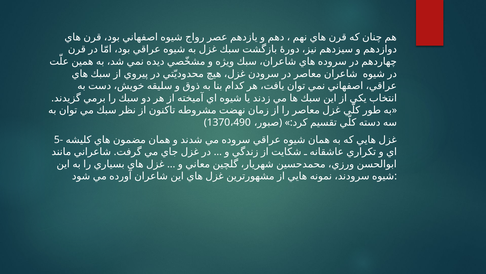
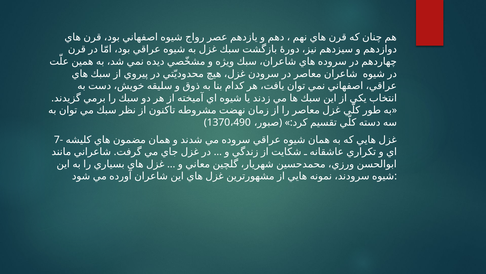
5-: 5- -> 7- (58, 139)
